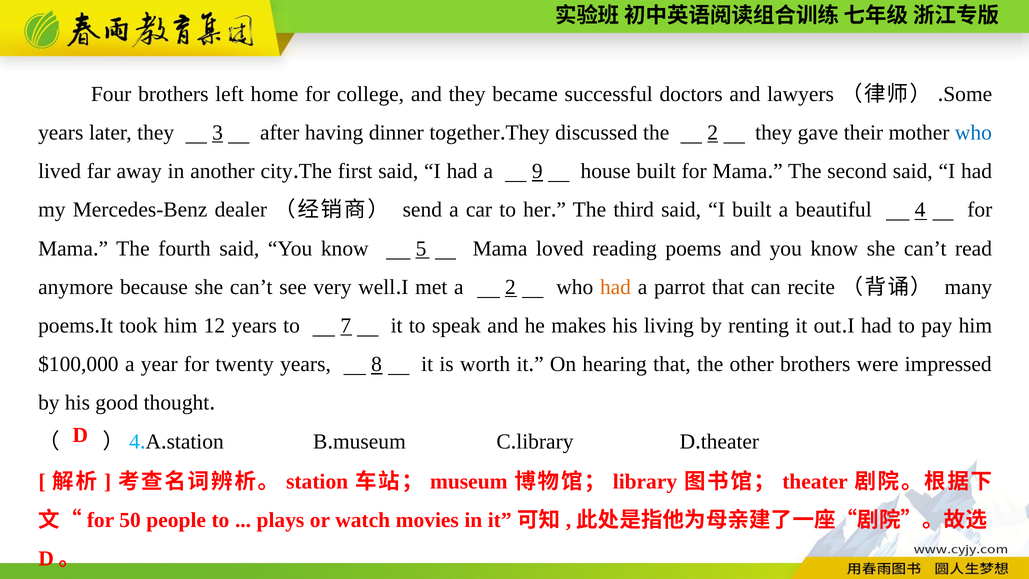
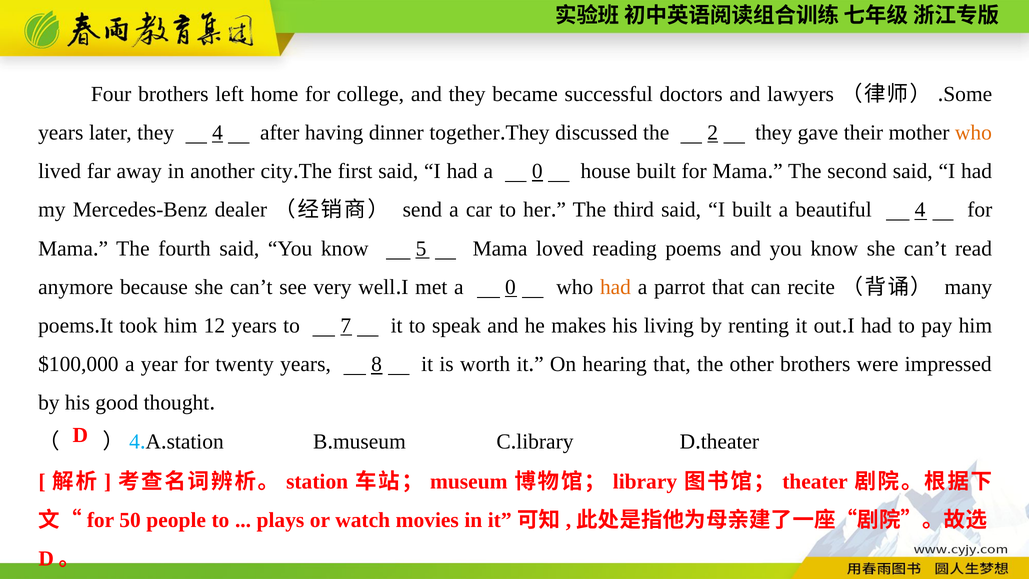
they 3: 3 -> 4 (218, 133)
who colour: blue -> orange (973, 133)
had a 9: 9 -> 0 (537, 171)
met a 2: 2 -> 0 (510, 287)
